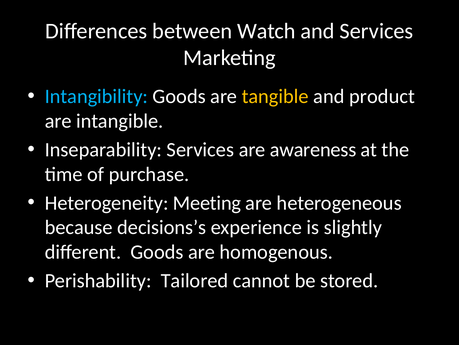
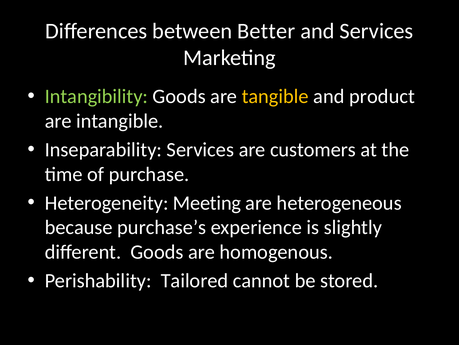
Watch: Watch -> Better (266, 31)
Intangibility colour: light blue -> light green (96, 96)
awareness: awareness -> customers (313, 149)
decisions’s: decisions’s -> purchase’s (162, 227)
